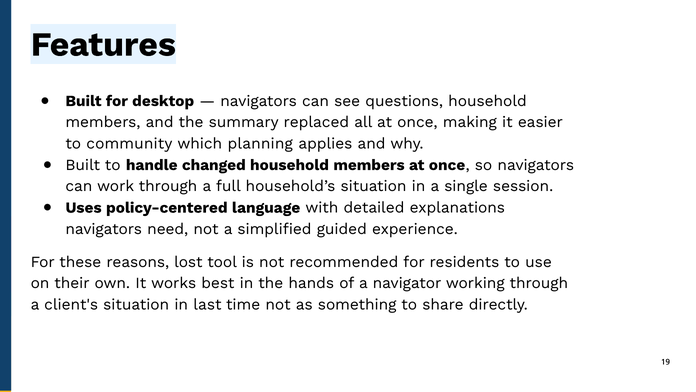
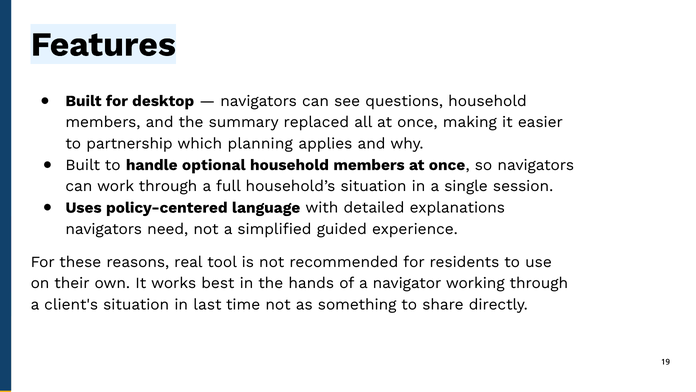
community: community -> partnership (129, 143)
changed: changed -> optional (214, 165)
lost: lost -> real (188, 262)
